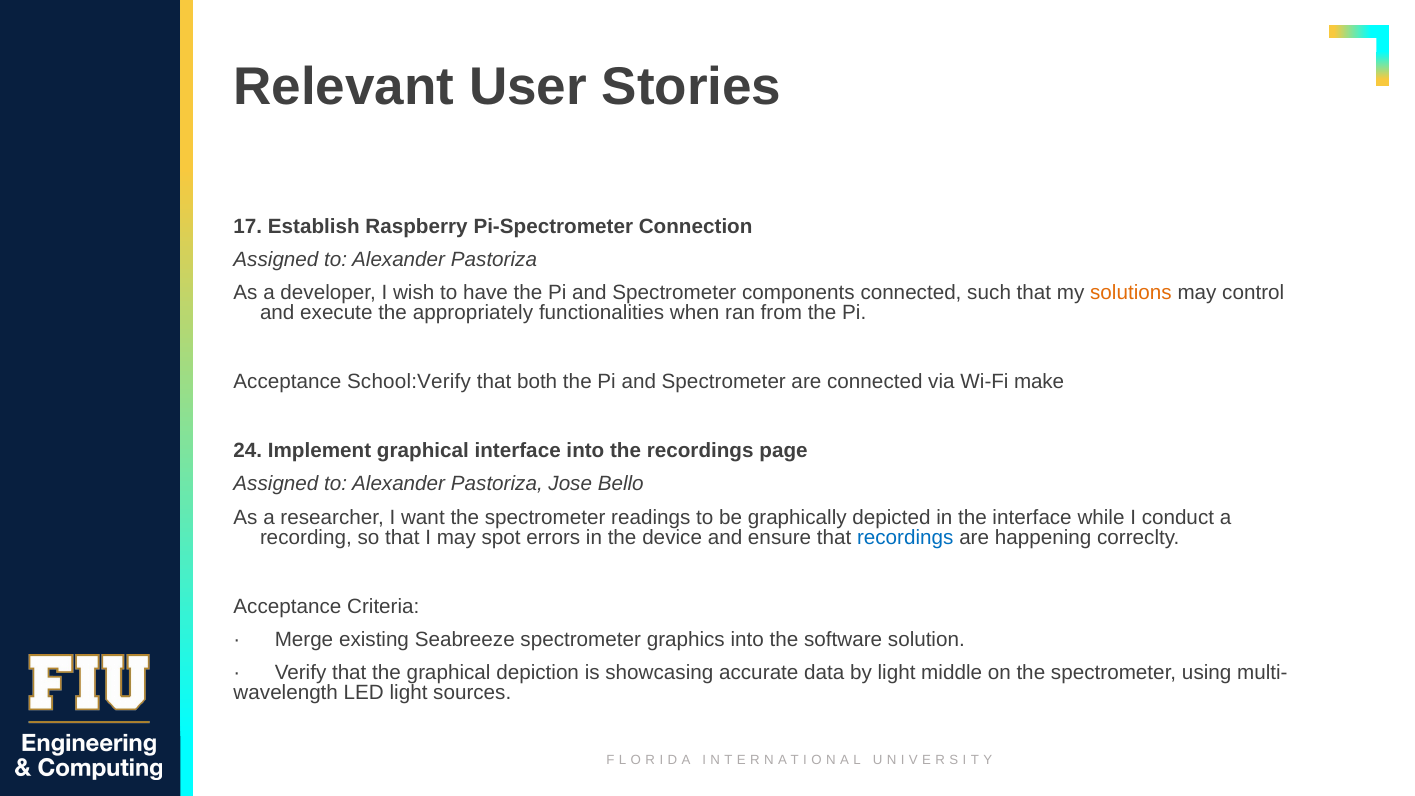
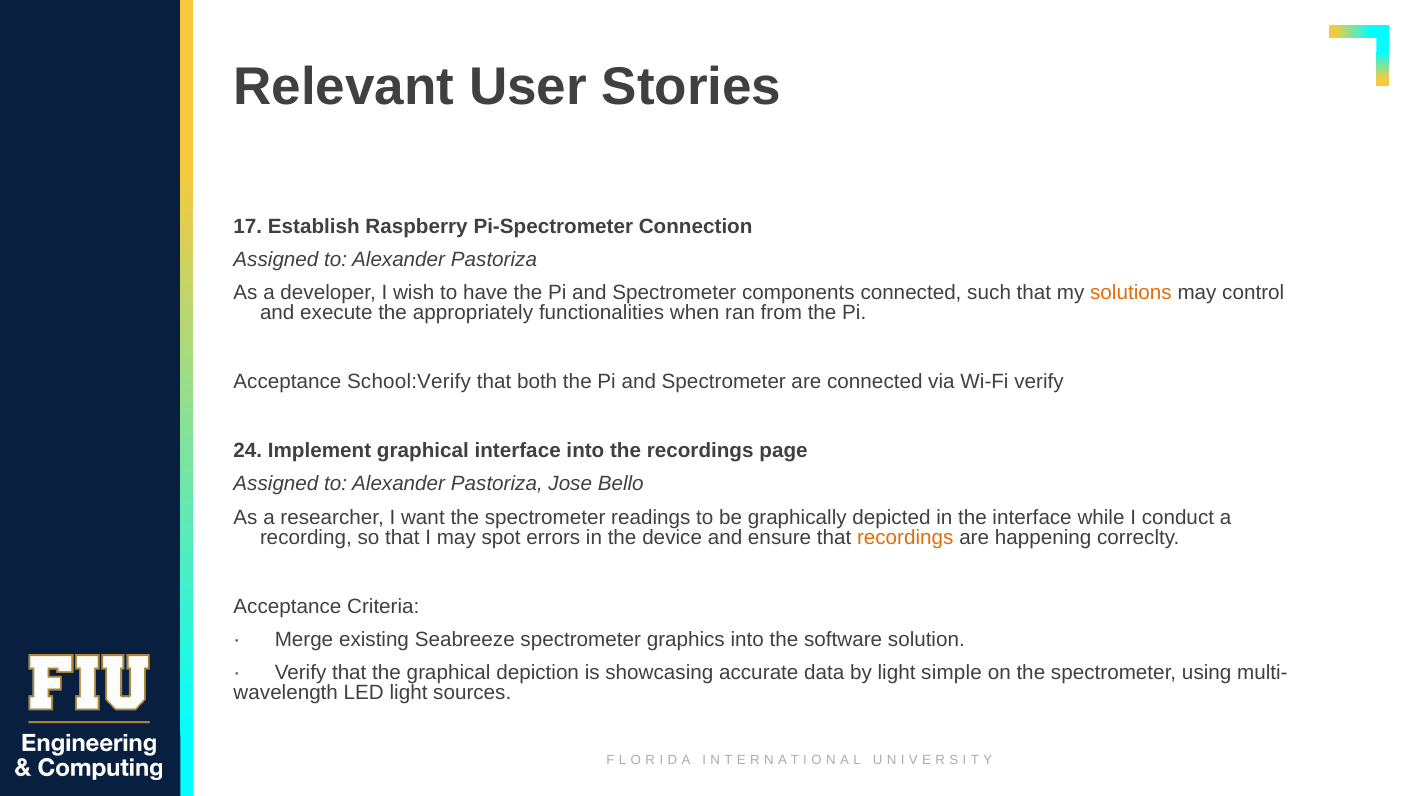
Wi-Fi make: make -> verify (1039, 382)
recordings colour: blue -> orange (905, 537)
middle: middle -> simple (952, 673)
